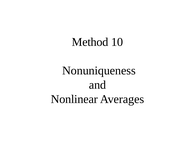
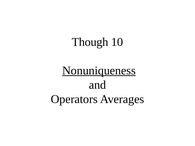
Method: Method -> Though (90, 42)
Nonuniqueness underline: none -> present (99, 71)
Nonlinear: Nonlinear -> Operators (74, 99)
